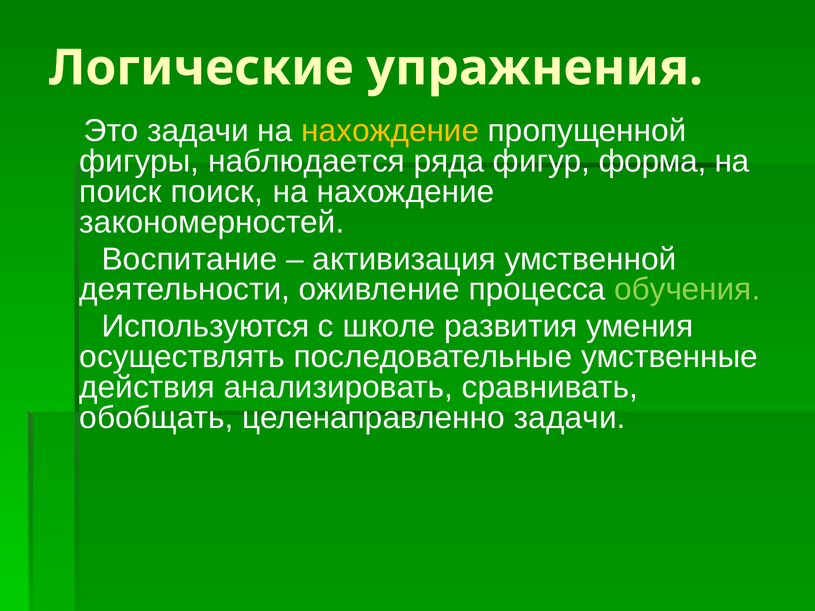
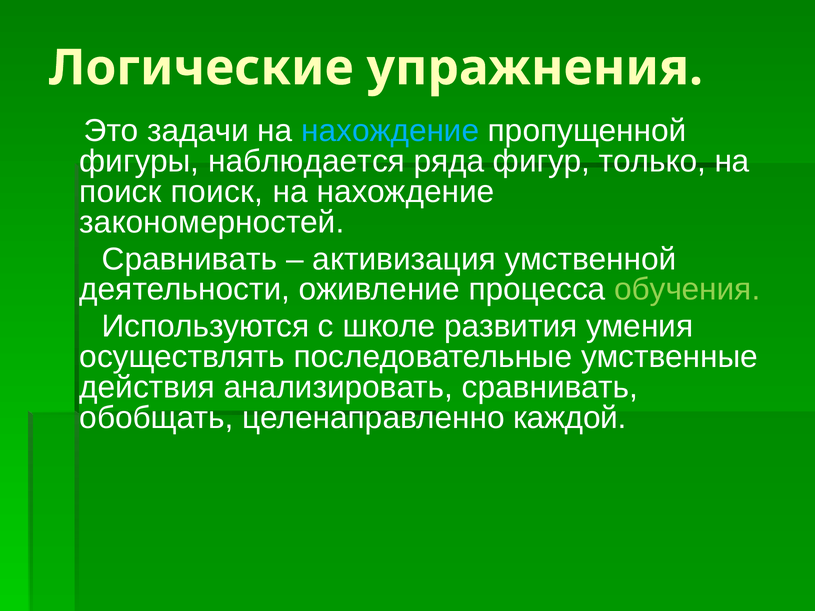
нахождение colour: yellow -> light blue (390, 131)
форма: форма -> только (652, 161)
Воспитание: Воспитание -> Сравнивать (190, 259)
целенаправленно задачи: задачи -> каждой (570, 418)
